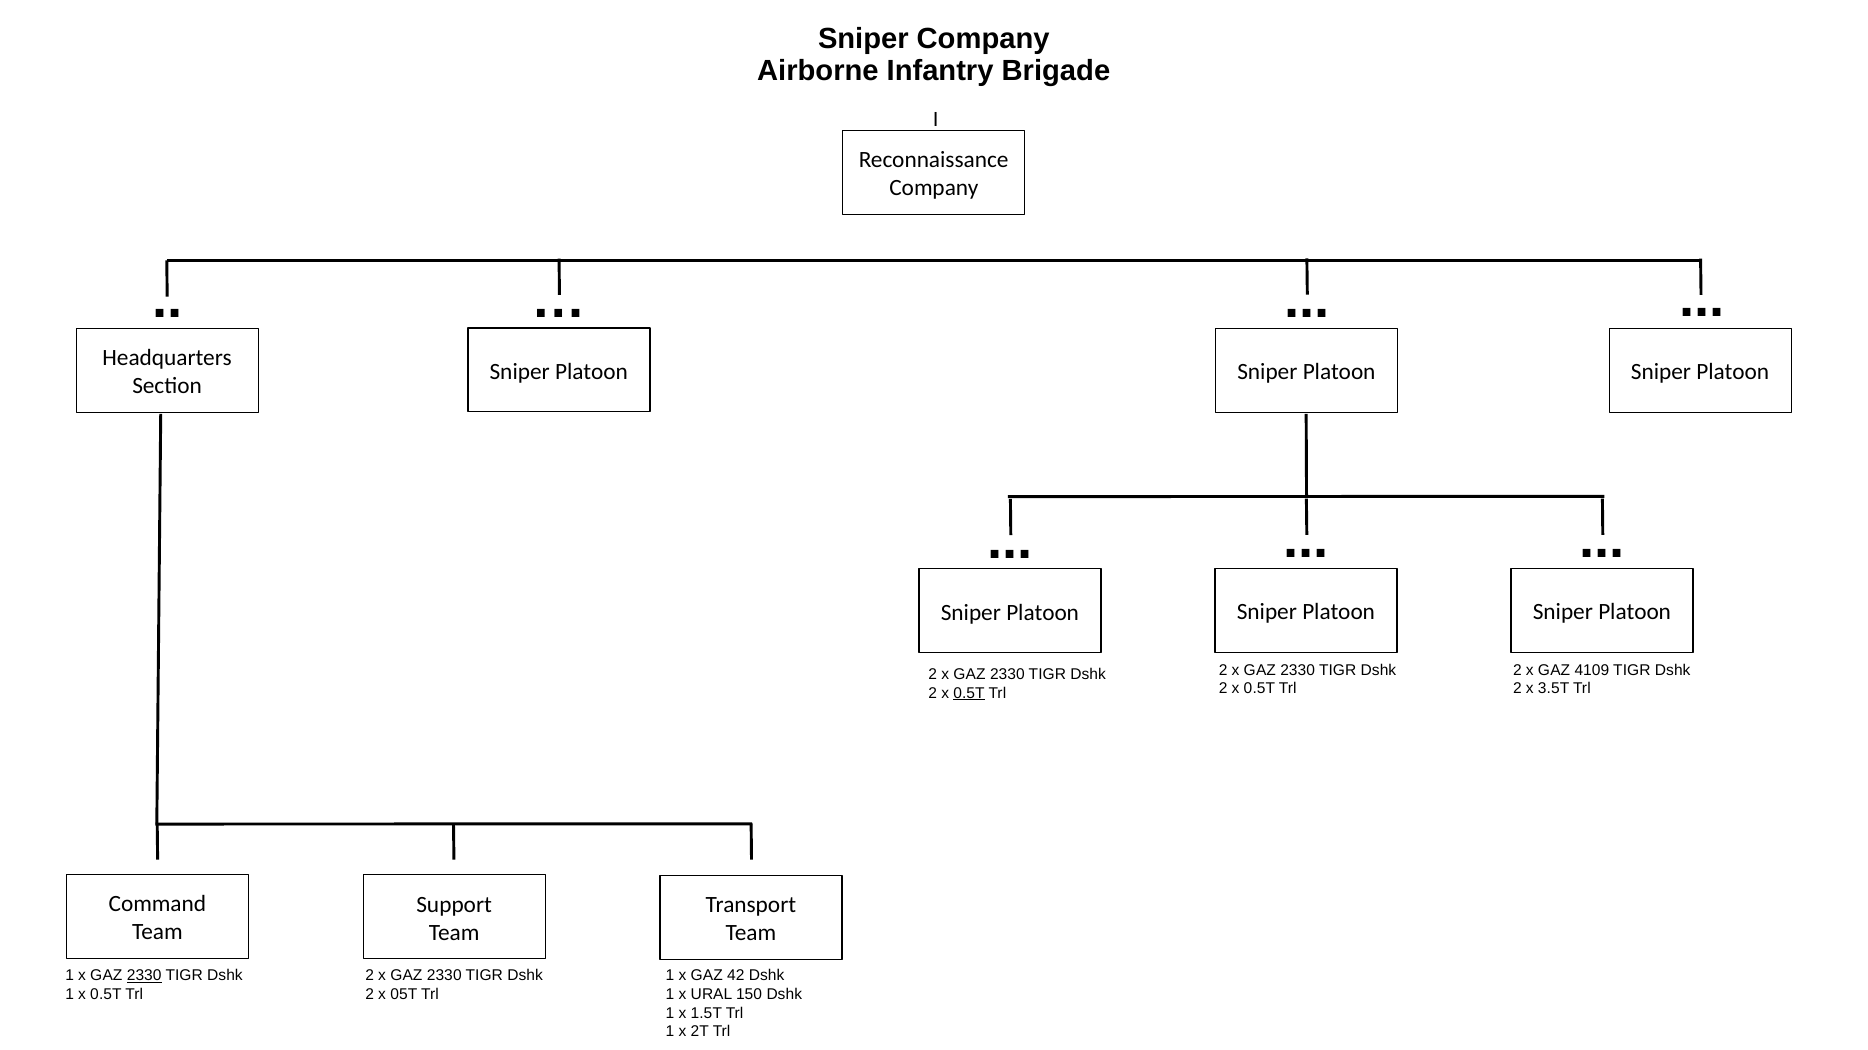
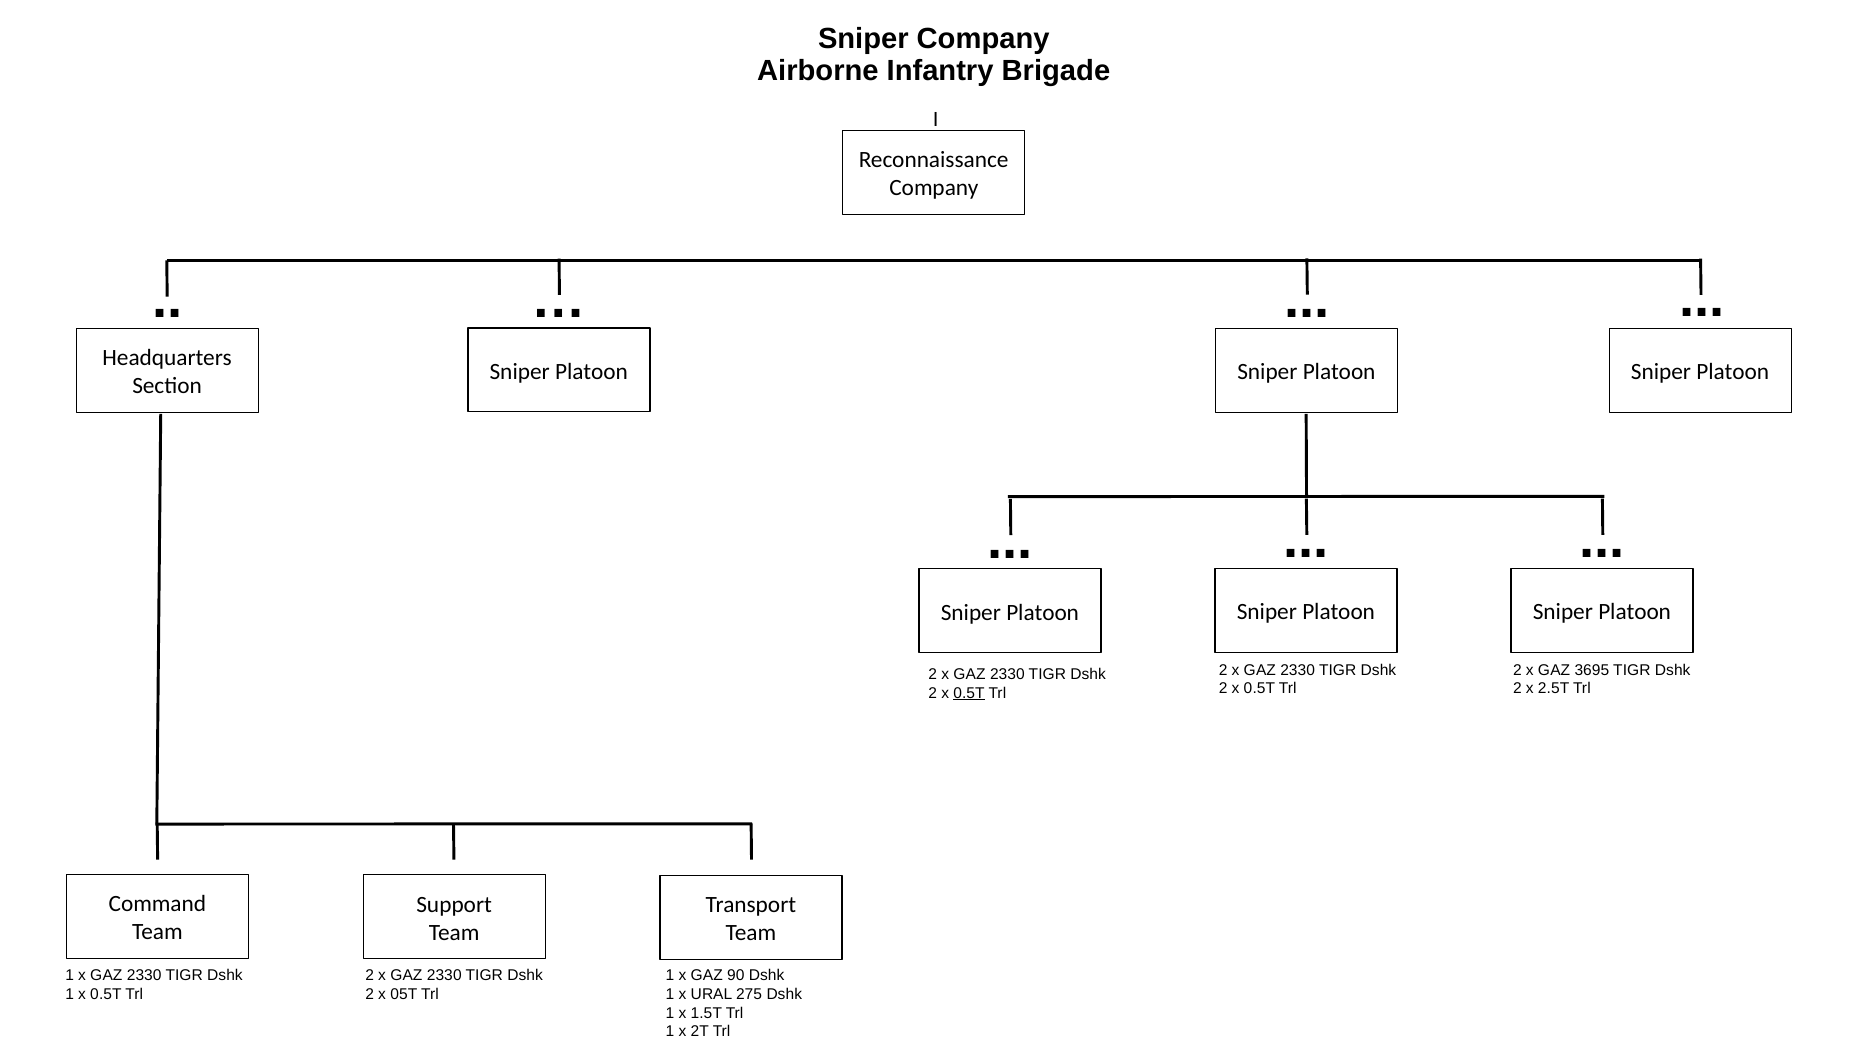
4109: 4109 -> 3695 (1592, 671)
3.5T: 3.5T -> 2.5T (1554, 689)
2330 underline: present -> none (144, 976)
42: 42 -> 90 (736, 976)
150: 150 -> 275 (749, 995)
